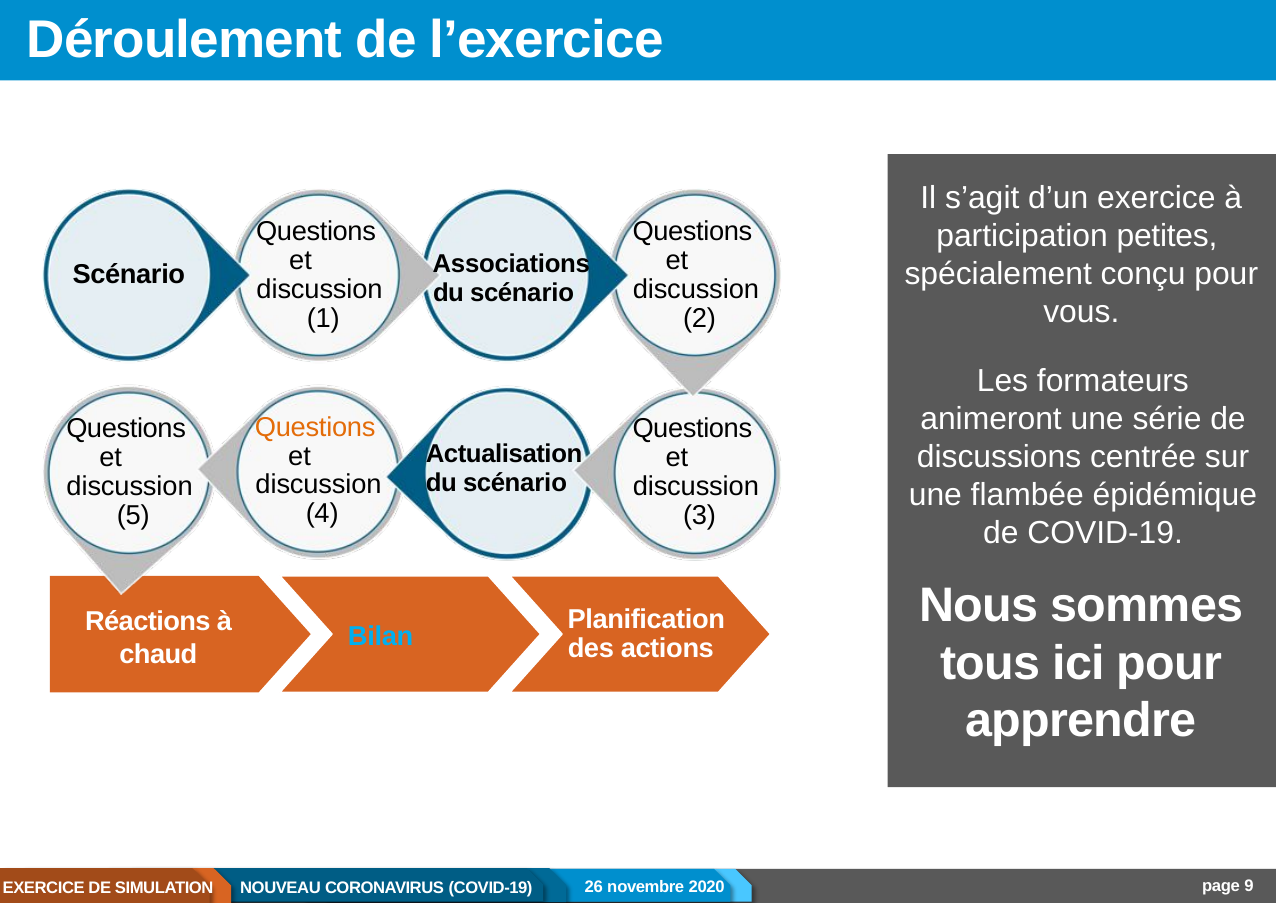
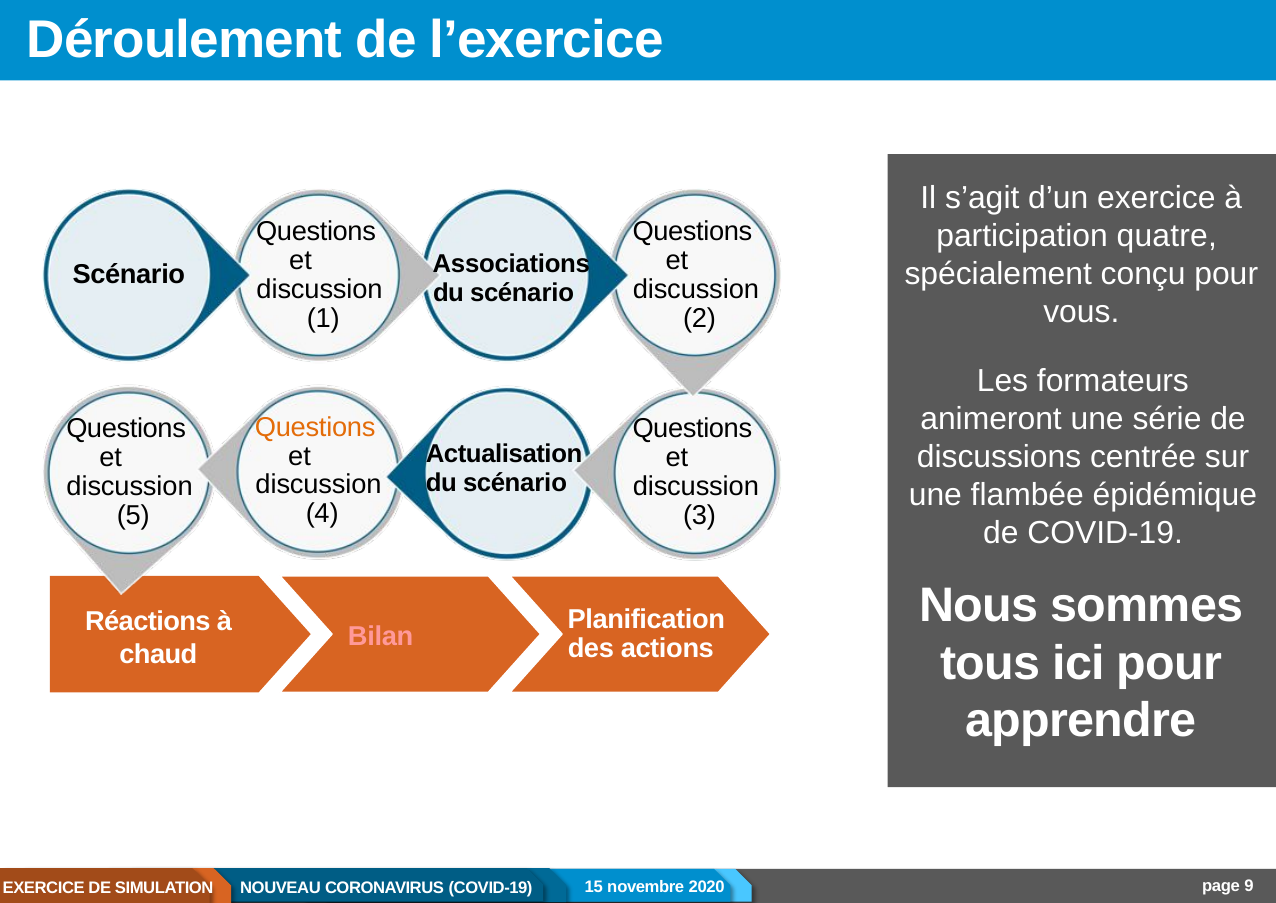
petites: petites -> quatre (1167, 236)
Bilan colour: light blue -> pink (381, 637)
26: 26 -> 15 (594, 887)
